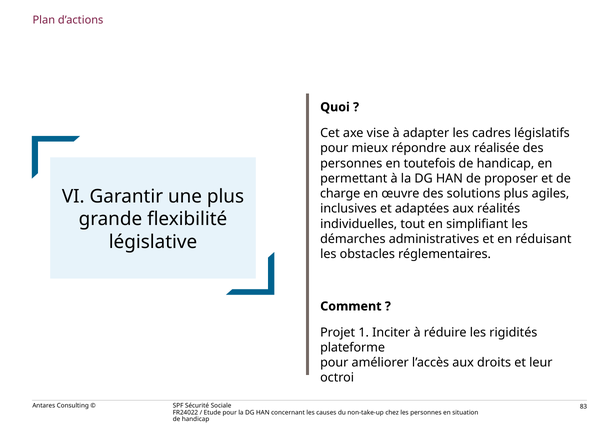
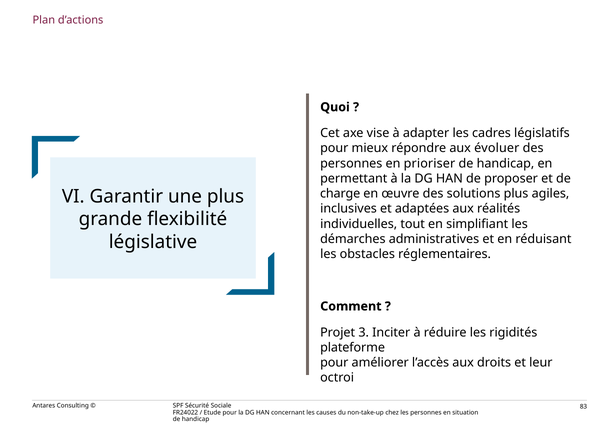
réalisée: réalisée -> évoluer (497, 148)
toutefois: toutefois -> prioriser (429, 163)
1: 1 -> 3 (364, 332)
